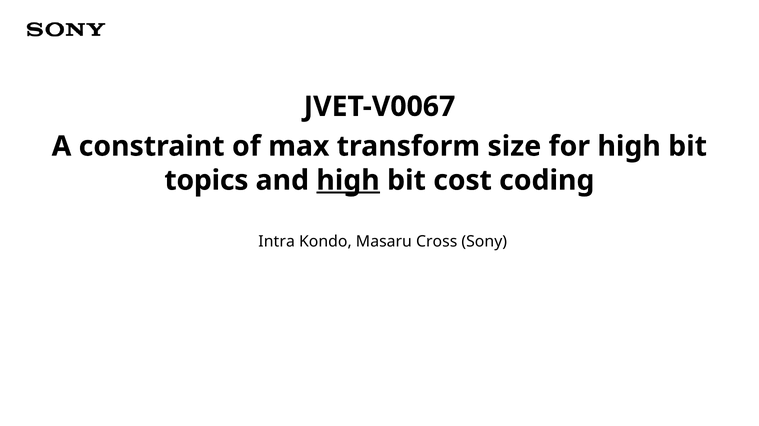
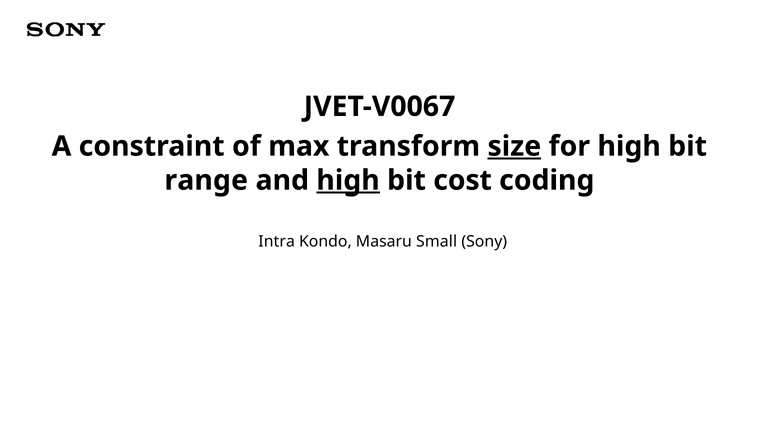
size underline: none -> present (514, 146)
topics: topics -> range (206, 181)
Cross: Cross -> Small (437, 242)
